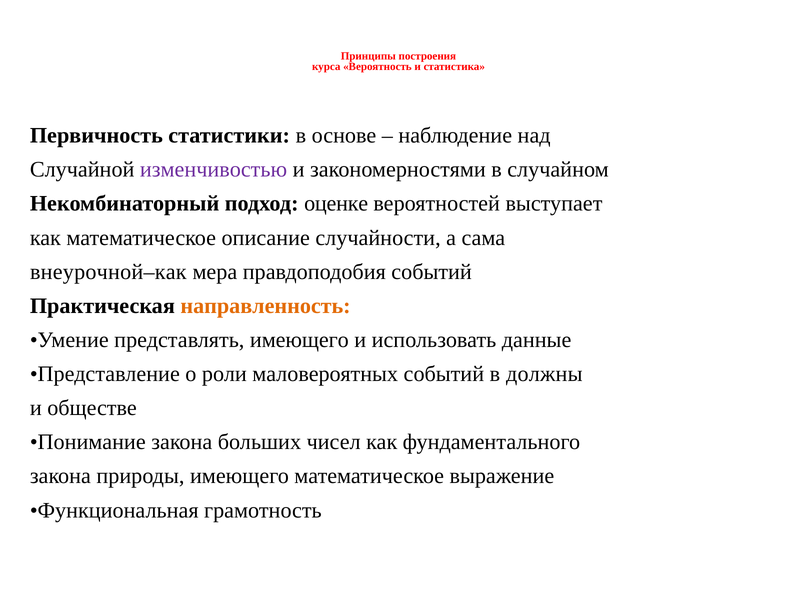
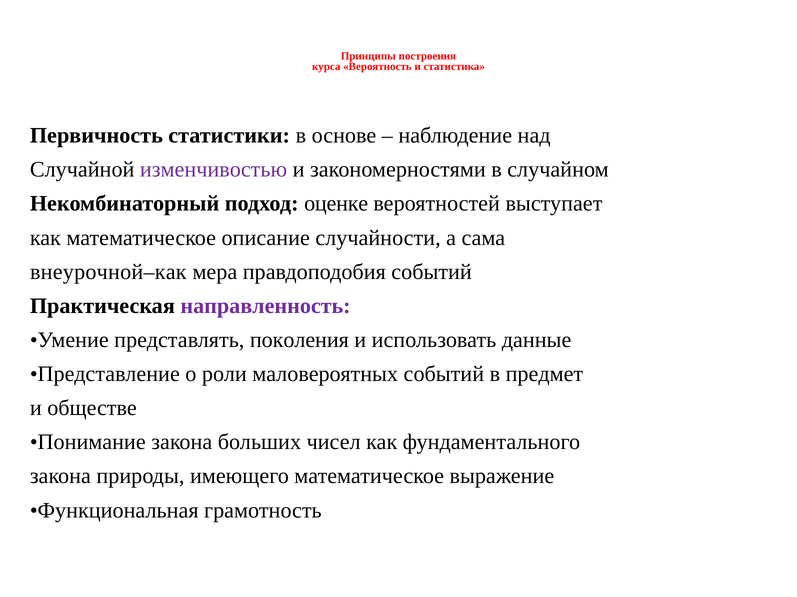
направленность colour: orange -> purple (266, 306)
представлять имеющего: имеющего -> поколения (299, 340)
должны: должны -> предмет (544, 374)
